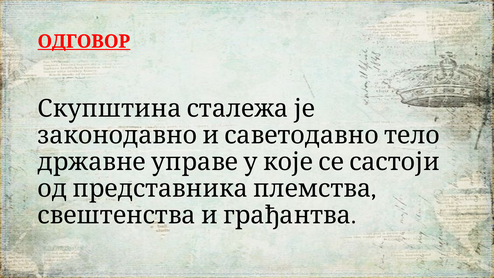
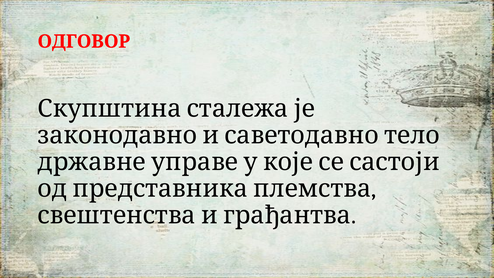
ОДГОВОР underline: present -> none (84, 42)
